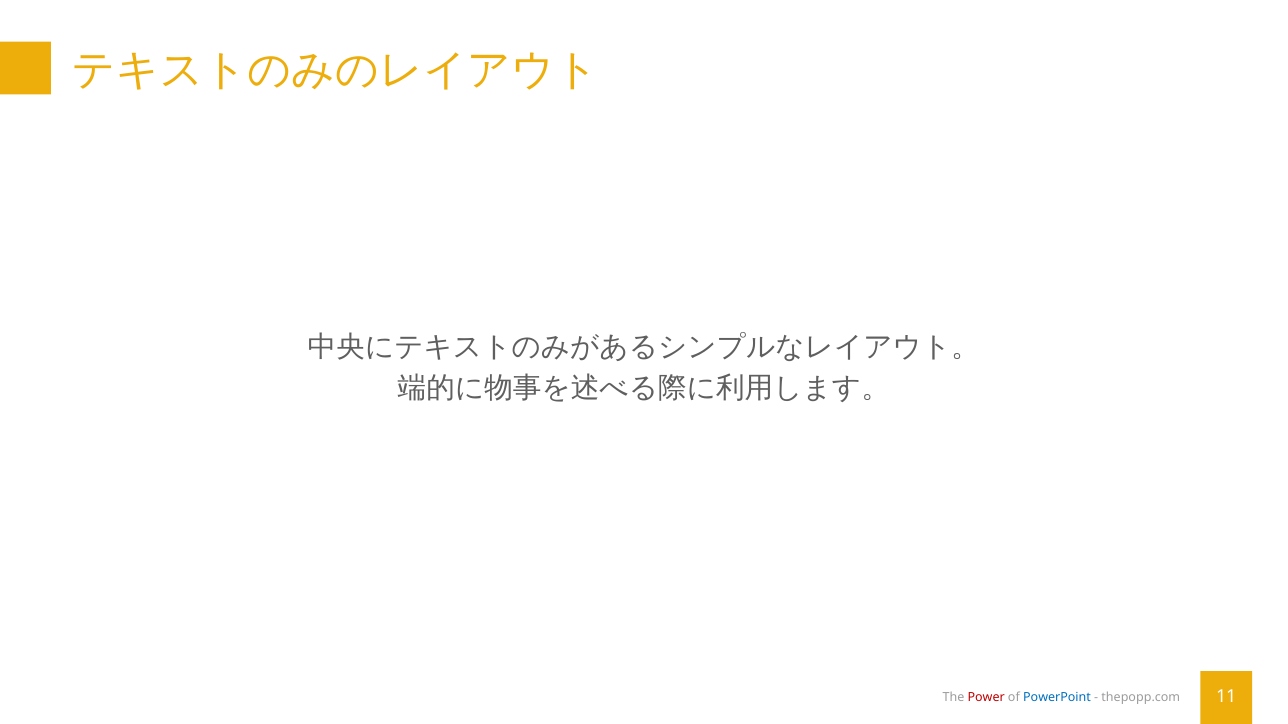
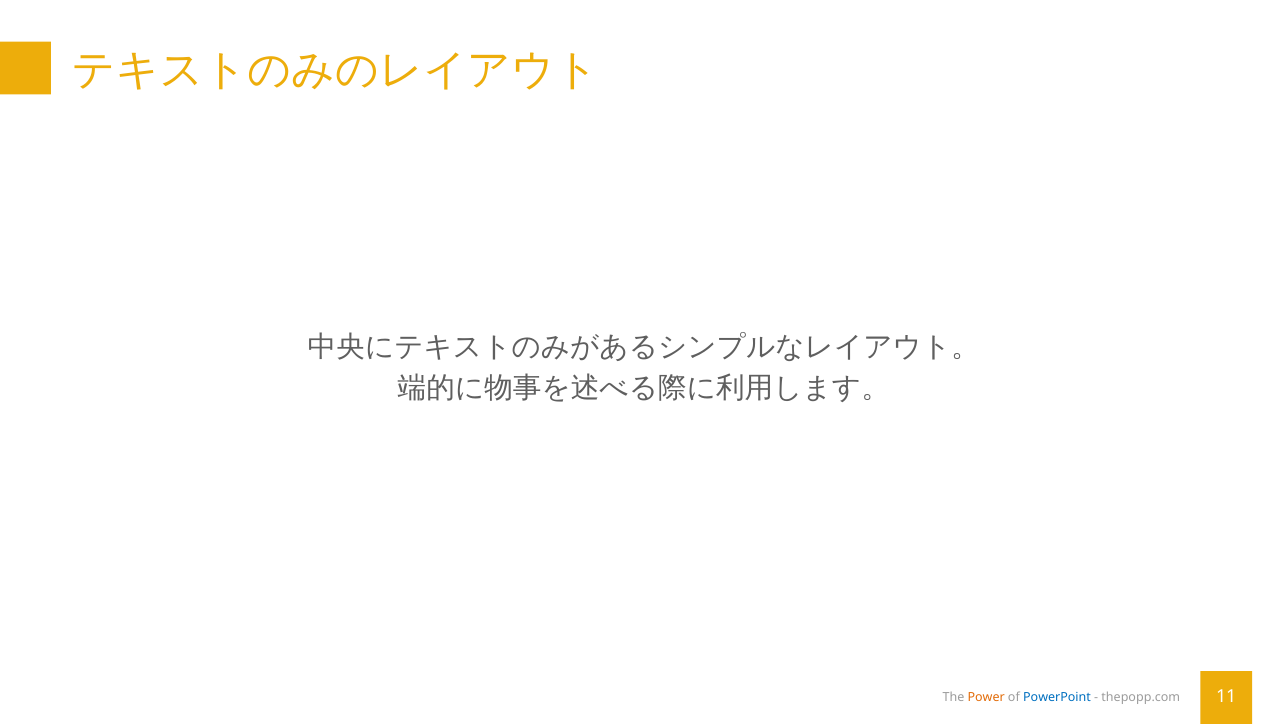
Power colour: red -> orange (986, 698)
